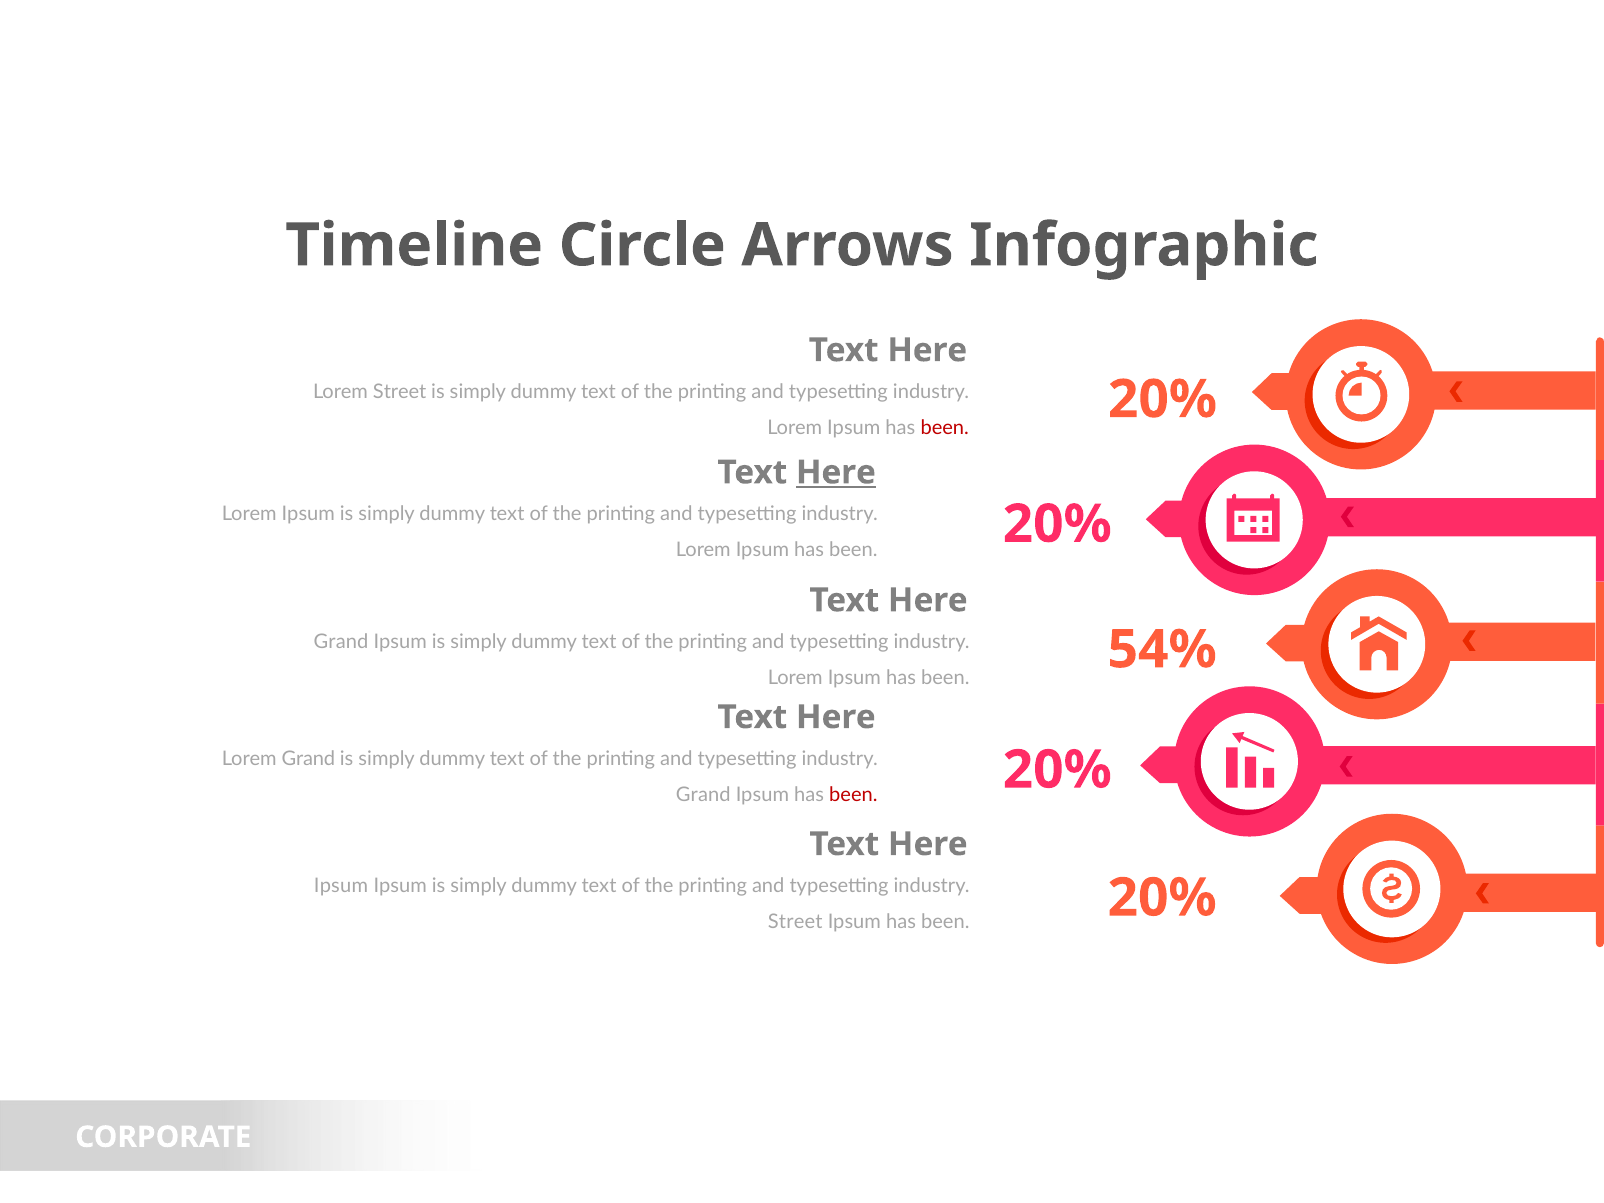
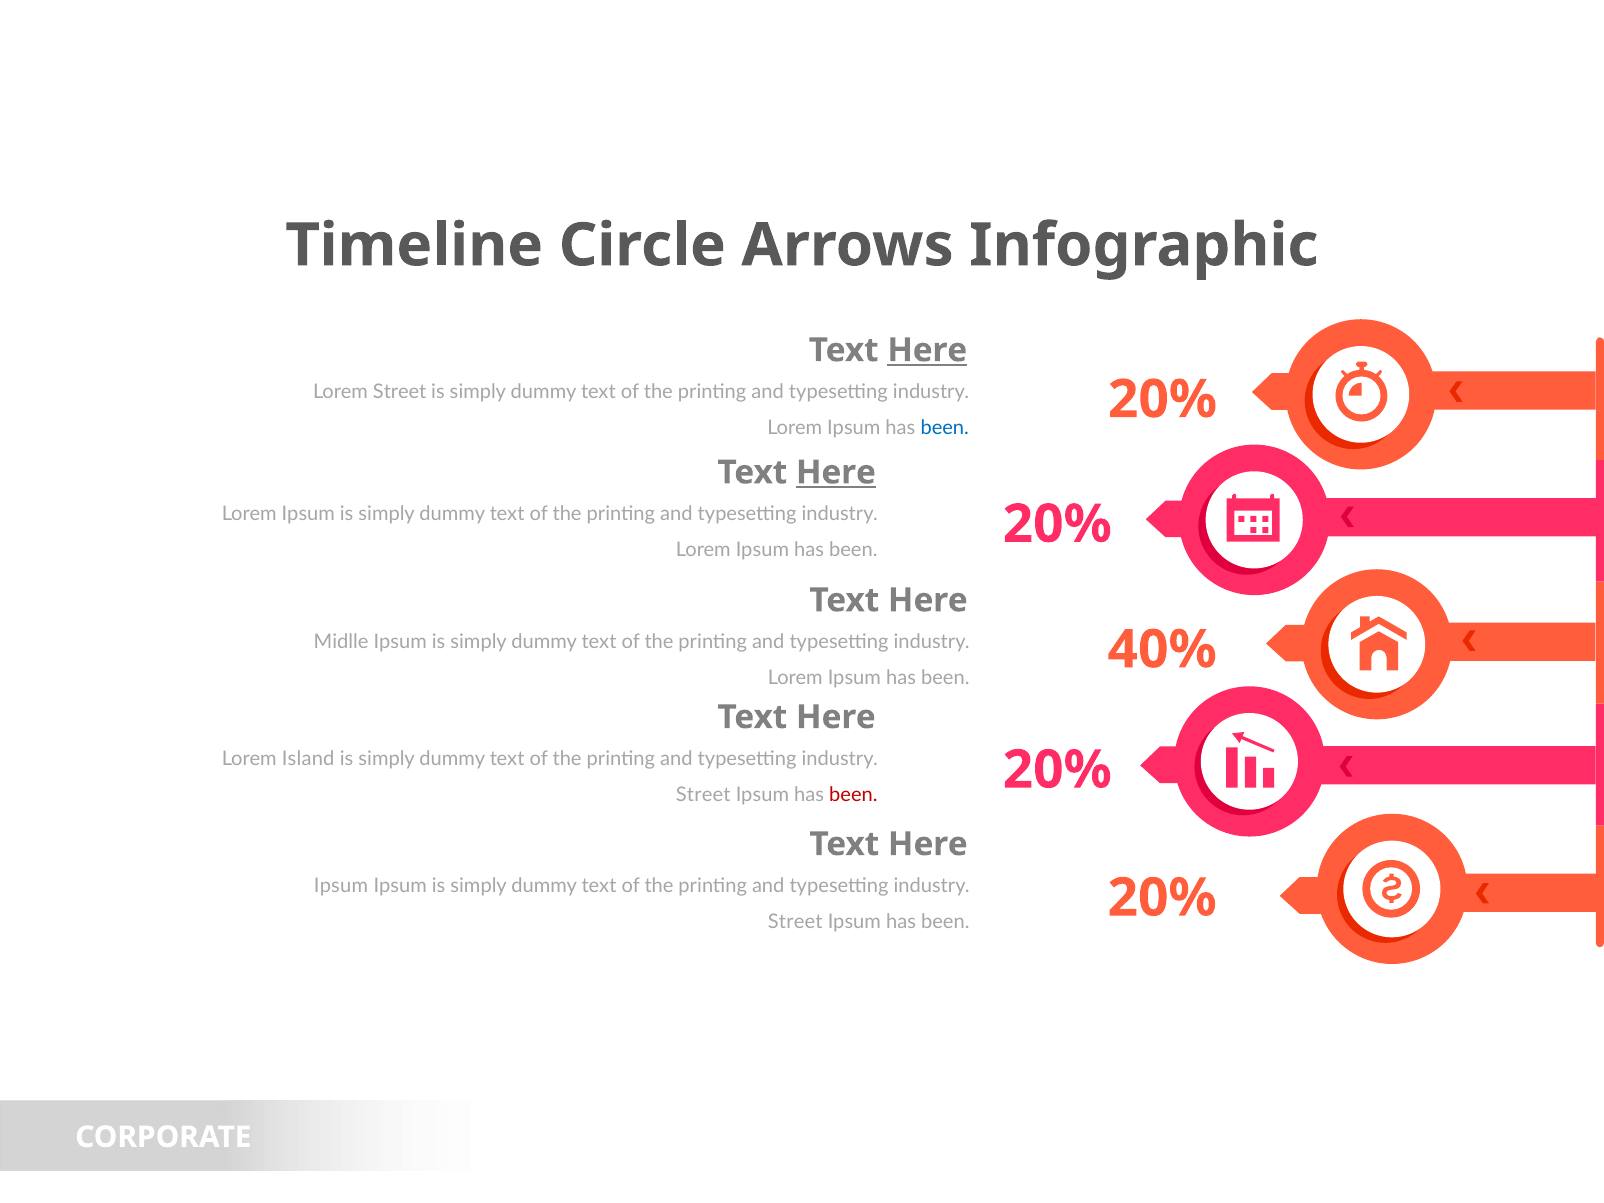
Here underline: none -> present (927, 350)
been colour: red -> blue (945, 428)
Grand: Grand -> Midlle (341, 642)
54%: 54% -> 40% (1162, 650)
Lorem Grand: Grand -> Island (308, 759)
Grand: Grand -> Street (703, 795)
